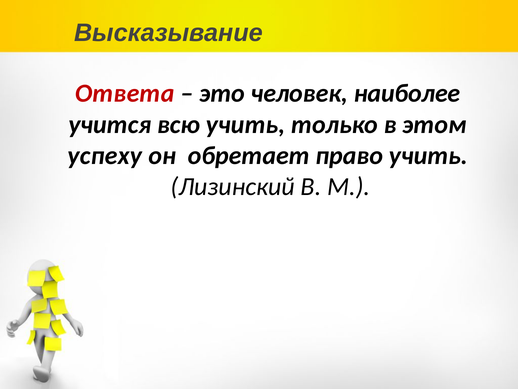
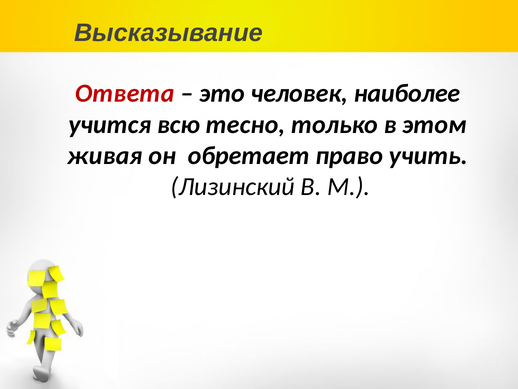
всю учить: учить -> тесно (245, 124)
успеху: успеху -> живая (105, 155)
